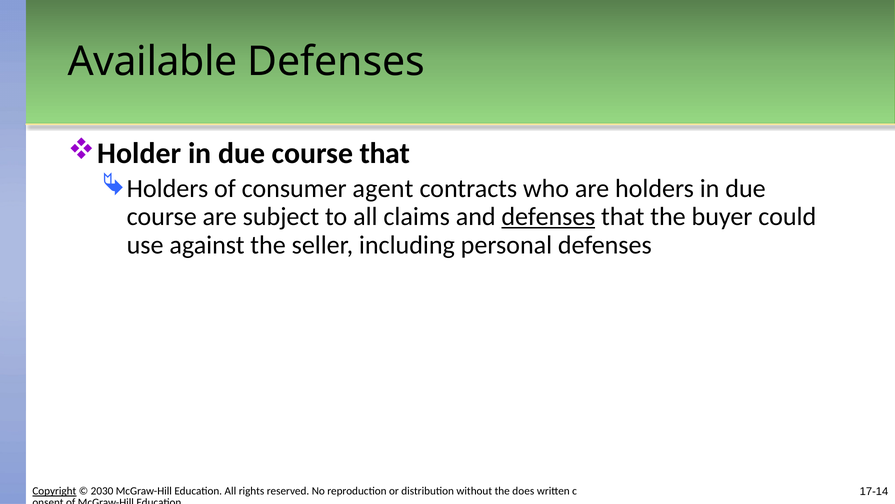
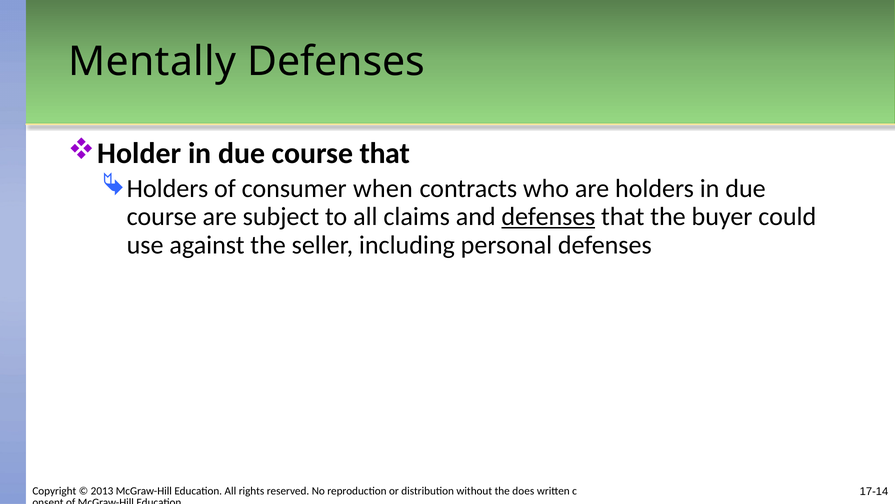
Available: Available -> Mentally (152, 62)
agent: agent -> when (383, 188)
Copyright underline: present -> none (54, 491)
2030: 2030 -> 2013 (102, 491)
